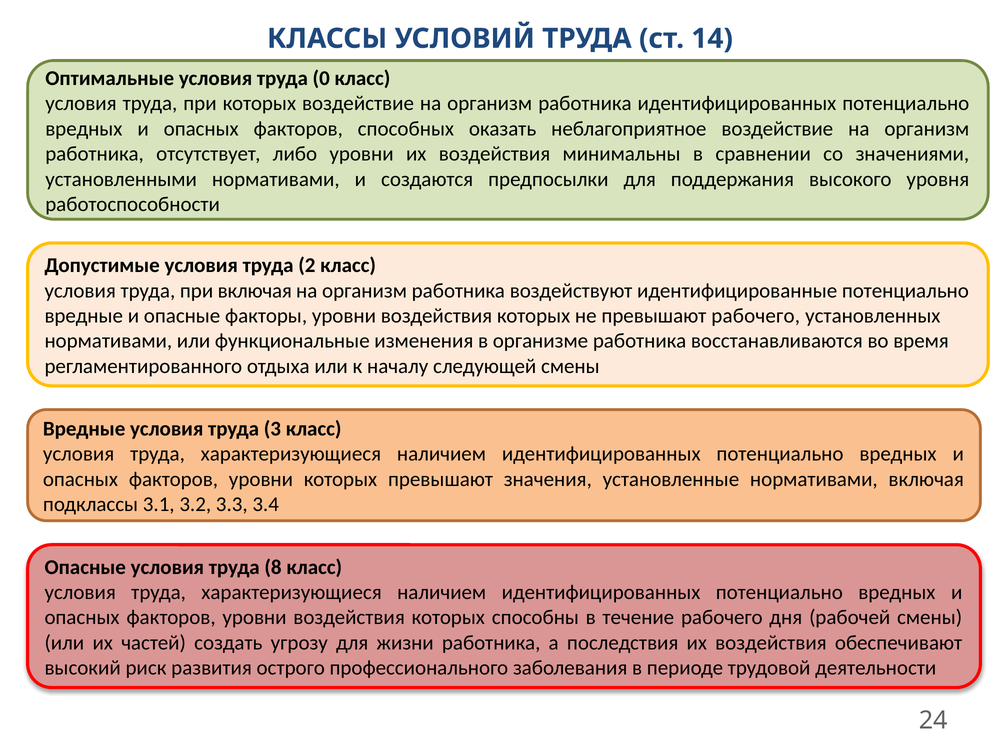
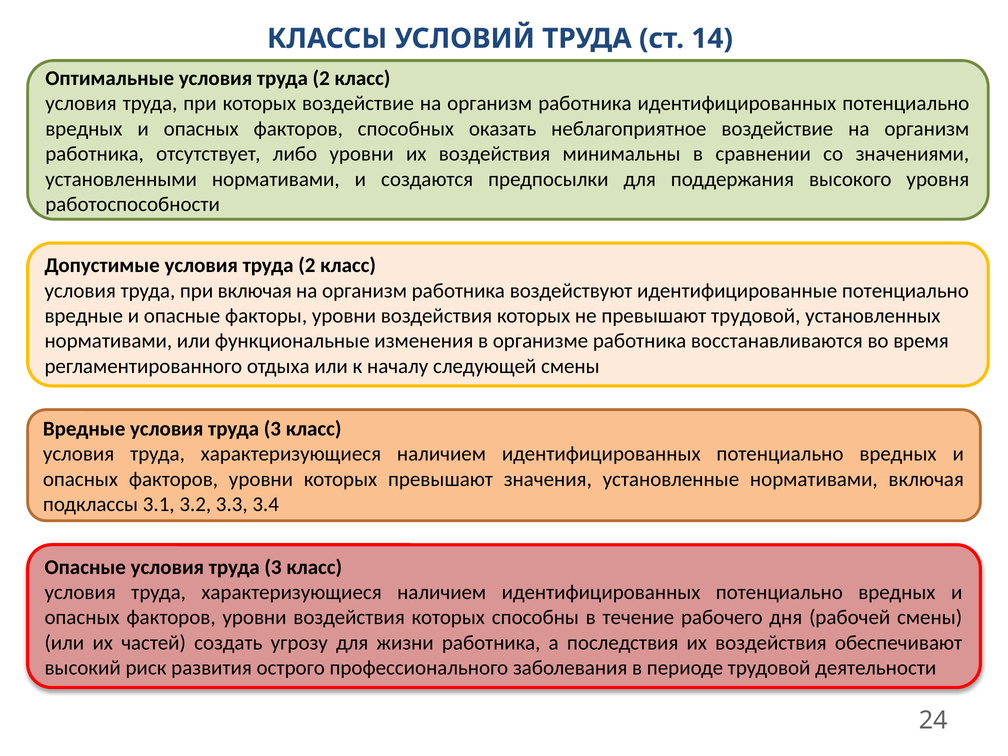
Оптимальные условия труда 0: 0 -> 2 (321, 78)
превышают рабочего: рабочего -> трудовой (756, 316)
Опасные условия труда 8: 8 -> 3 (273, 567)
